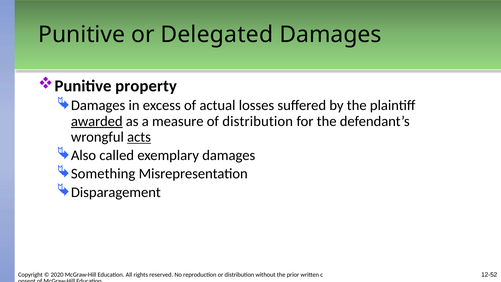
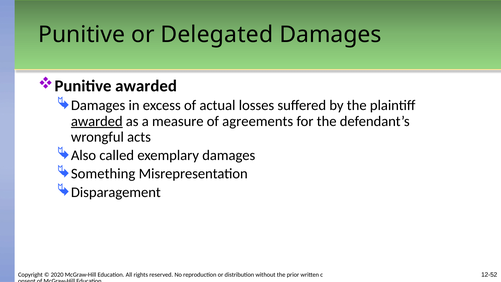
Punitive property: property -> awarded (146, 86)
of distribution: distribution -> agreements (258, 121)
acts underline: present -> none (139, 137)
